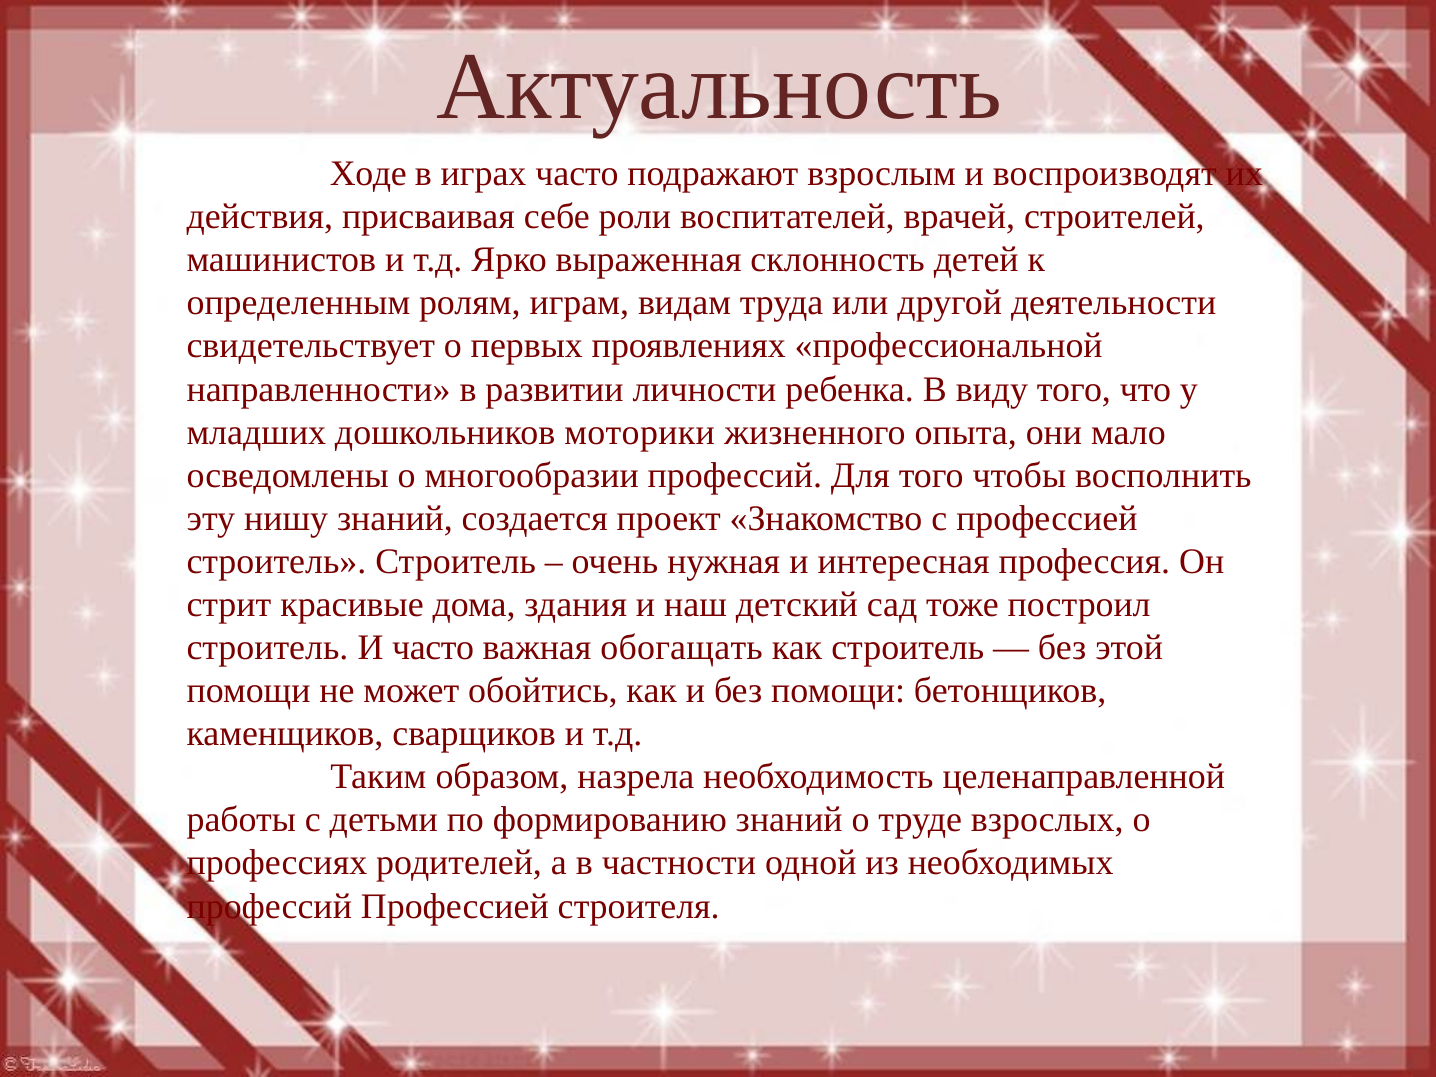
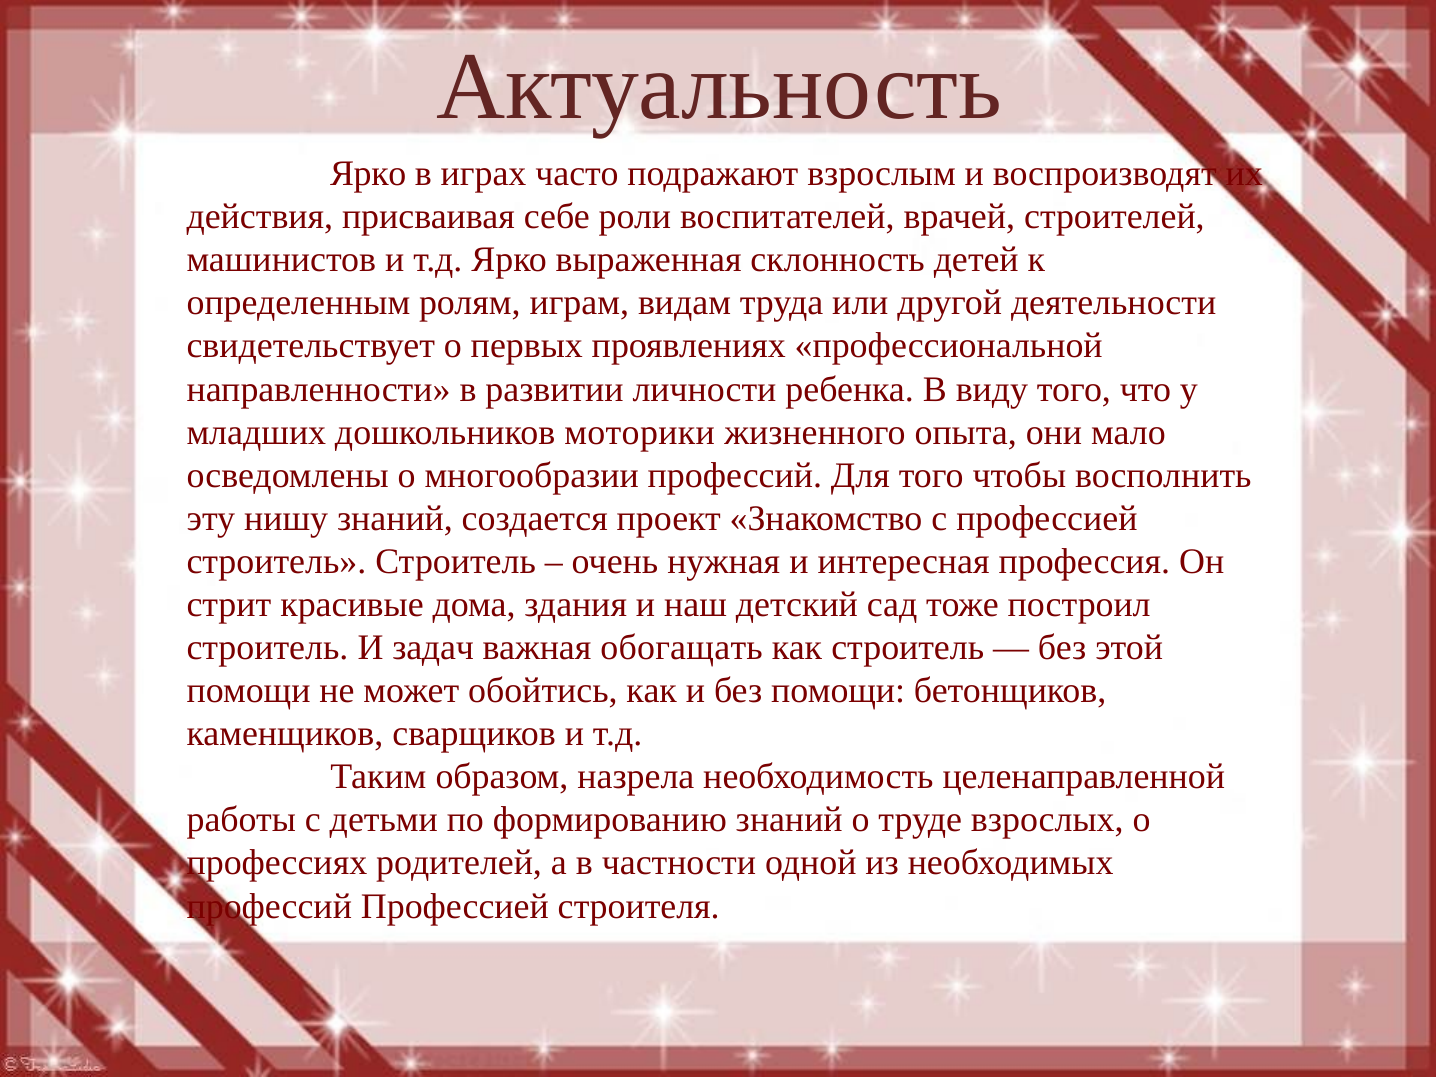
Ходе: Ходе -> Ярко (368, 174)
И часто: часто -> задач (433, 648)
